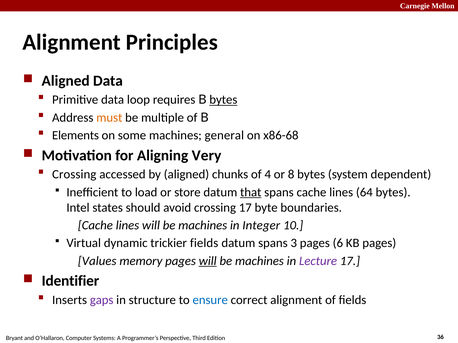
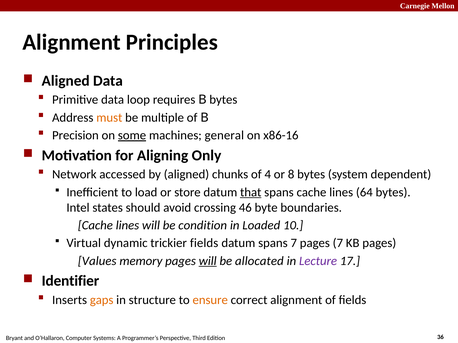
bytes underline: present -> none (223, 100)
Elements: Elements -> Precision (75, 136)
some underline: none -> present (132, 136)
x86-68: x86-68 -> x86-16 (281, 136)
Very: Very -> Only (207, 156)
Crossing: Crossing -> Network (74, 175)
crossing 17: 17 -> 46 (245, 208)
lines will be machines: machines -> condition (203, 226)
Integer: Integer -> Loaded (261, 226)
spans 3: 3 -> 7 (294, 243)
pages 6: 6 -> 7 (338, 243)
machines: machines -> allocated (259, 261)
gaps colour: purple -> orange (102, 300)
ensure colour: blue -> orange (210, 300)
